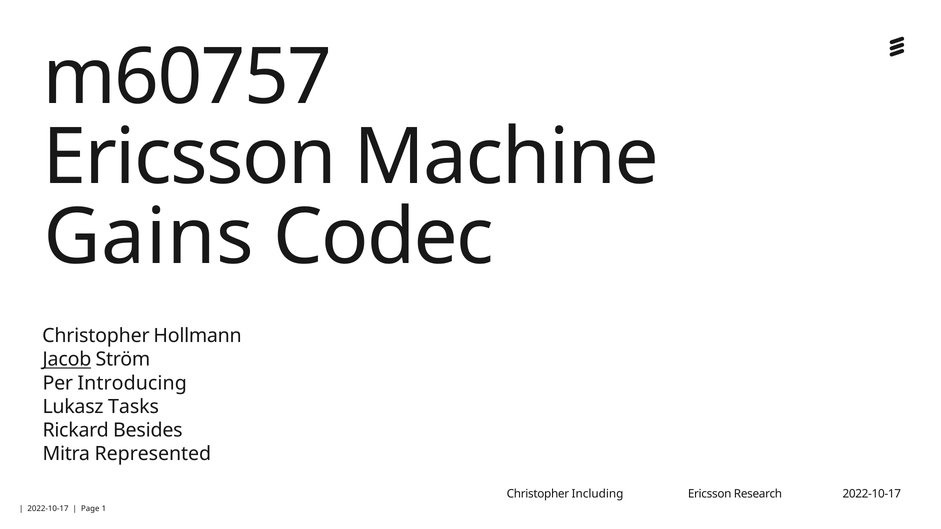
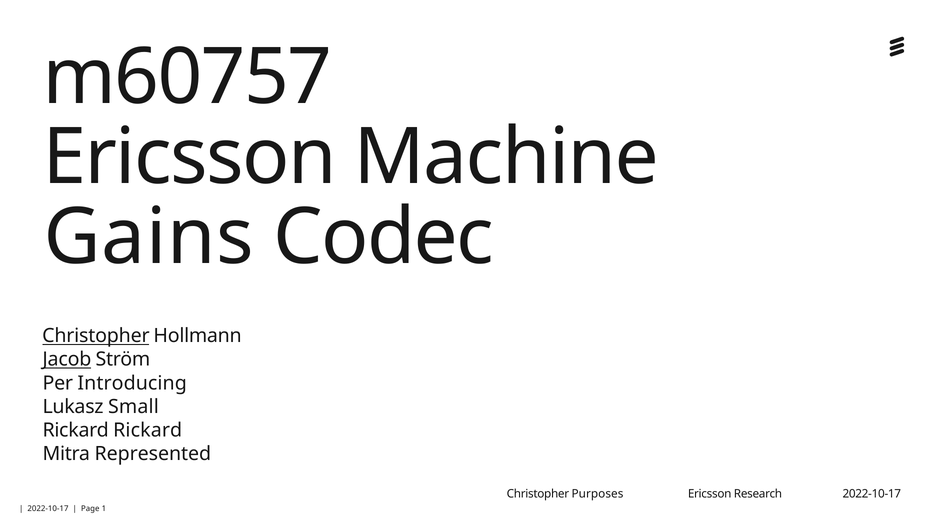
Christopher underline: none -> present (96, 336)
Tasks: Tasks -> Small (133, 407)
Rickard Besides: Besides -> Rickard (148, 430)
Including: Including -> Purposes (597, 494)
